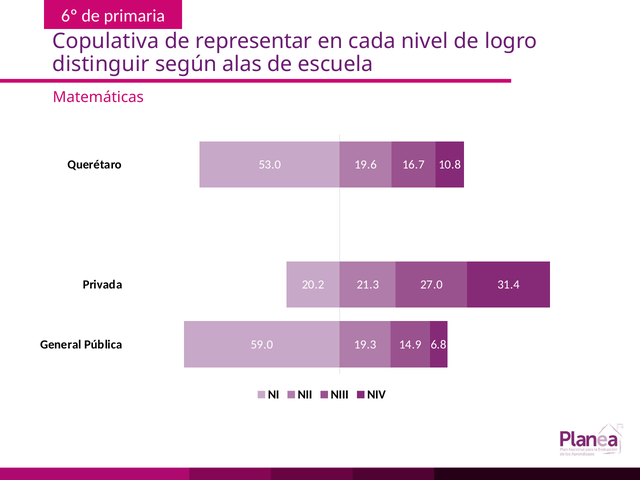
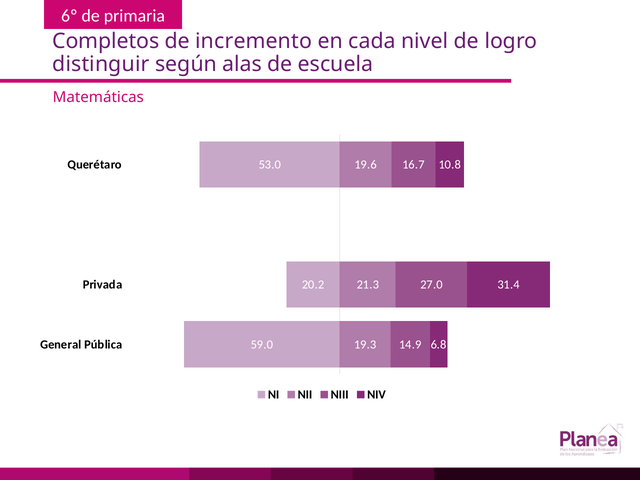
Copulativa: Copulativa -> Completos (106, 41)
representar: representar -> incremento (254, 41)
